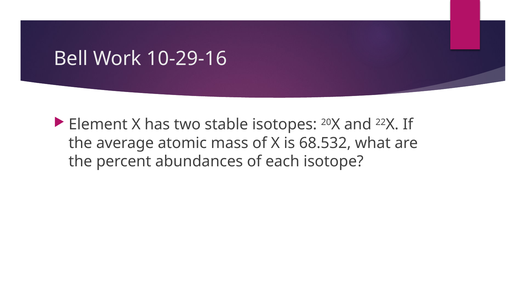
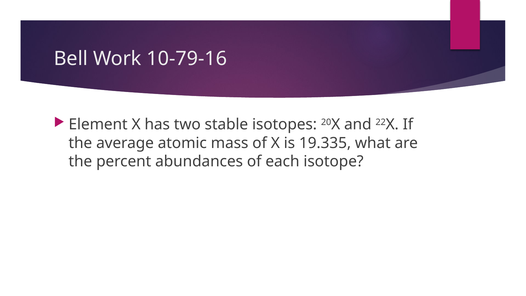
10-29-16: 10-29-16 -> 10-79-16 (187, 59)
68.532: 68.532 -> 19.335 (325, 143)
